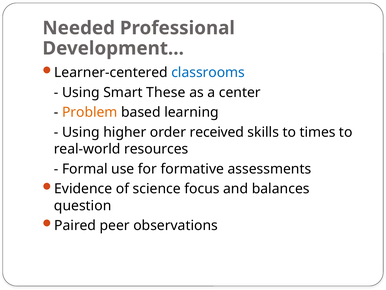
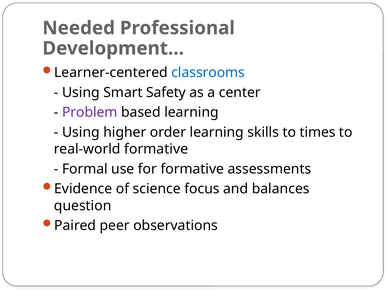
These: These -> Safety (166, 92)
Problem colour: orange -> purple (90, 112)
order received: received -> learning (217, 132)
real-world resources: resources -> formative (156, 149)
